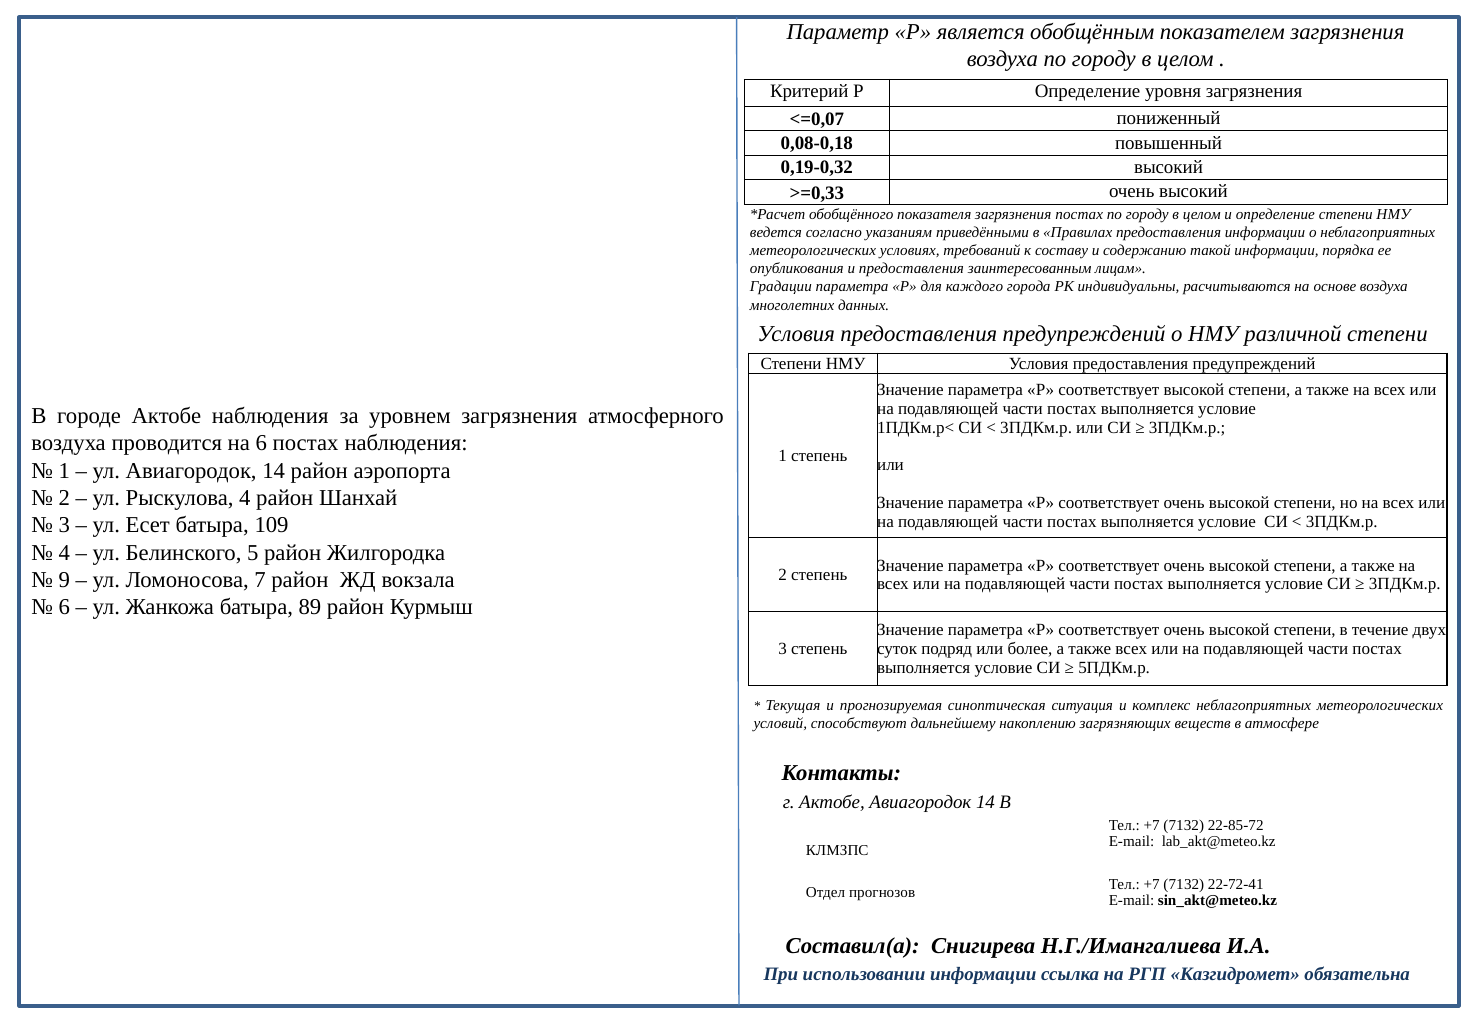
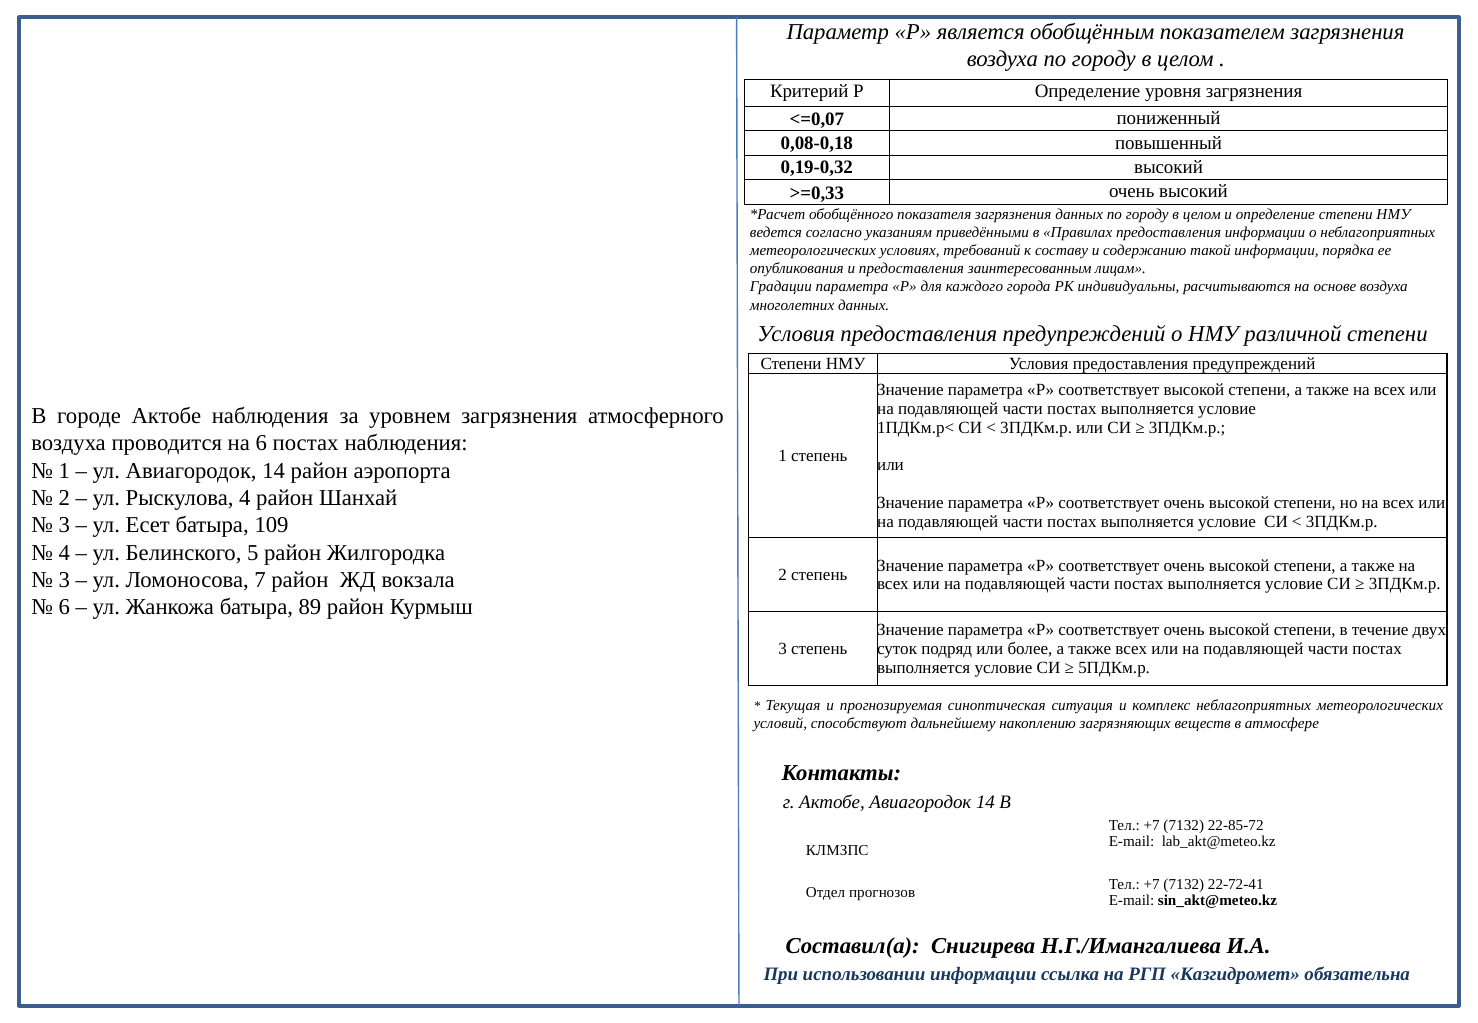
загрязнения постах: постах -> данных (1079, 214)
9: 9 -> 3 (64, 580)
